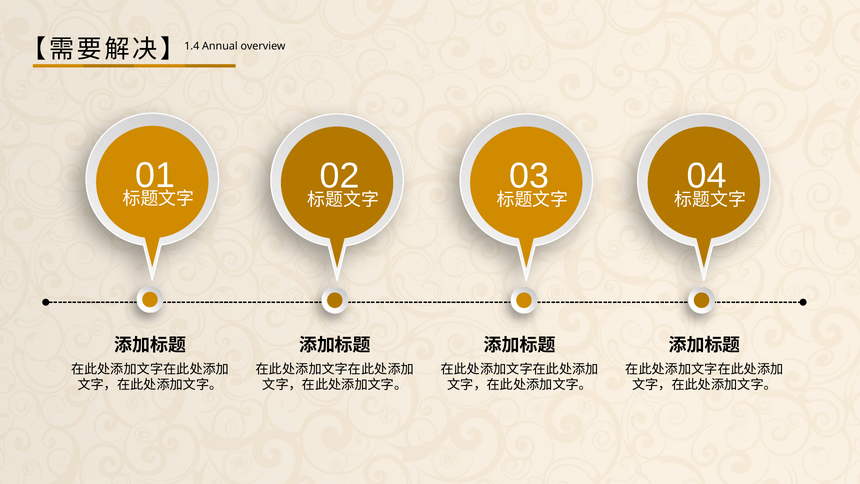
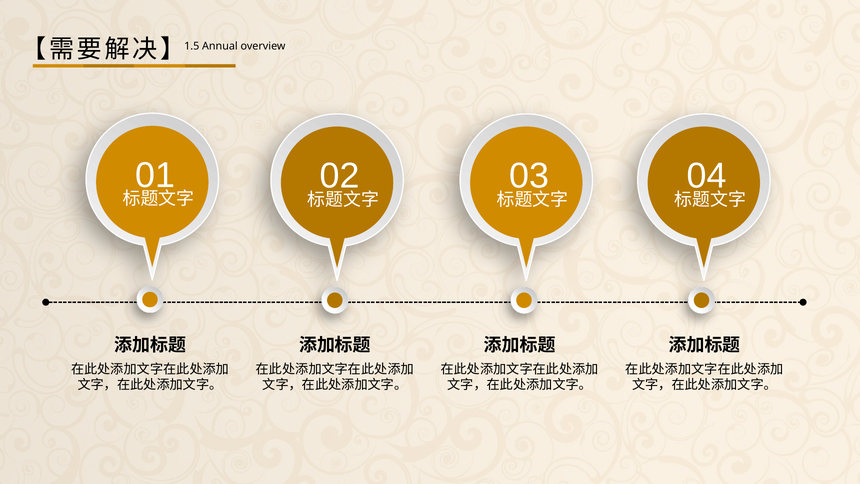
1.4: 1.4 -> 1.5 (192, 46)
